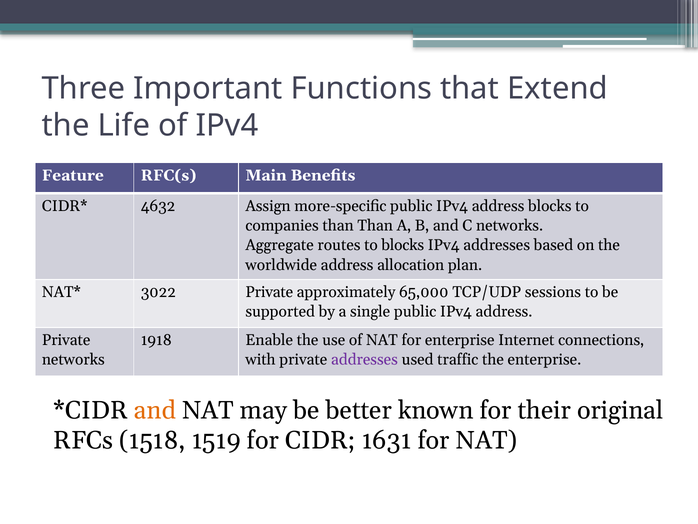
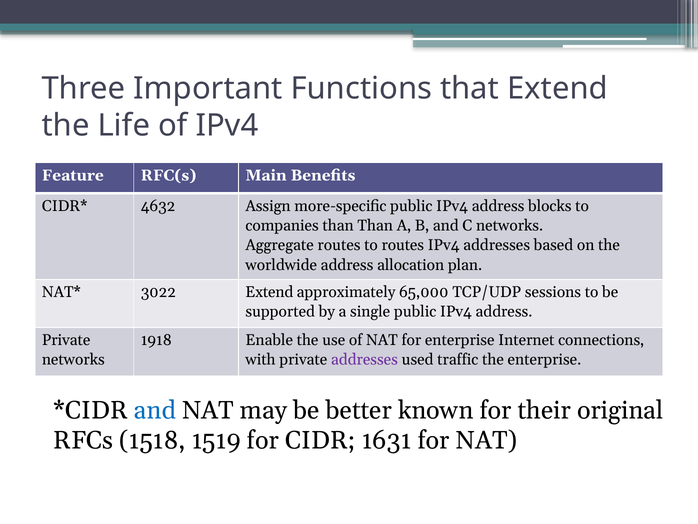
to blocks: blocks -> routes (403, 245)
3022 Private: Private -> Extend (269, 292)
and colour: orange -> blue (155, 410)
